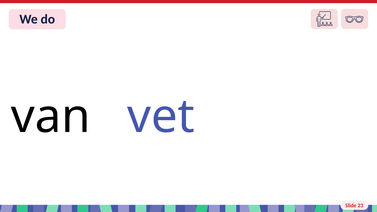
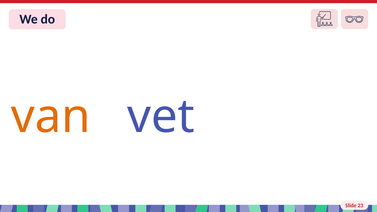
van colour: black -> orange (51, 117)
